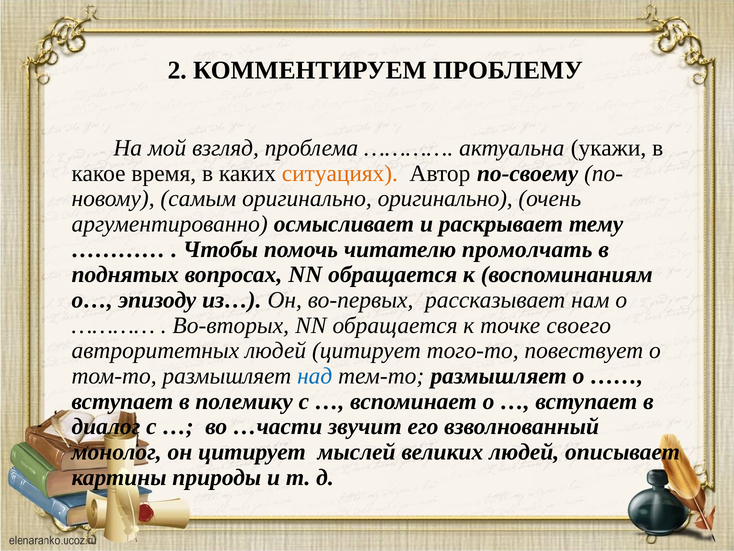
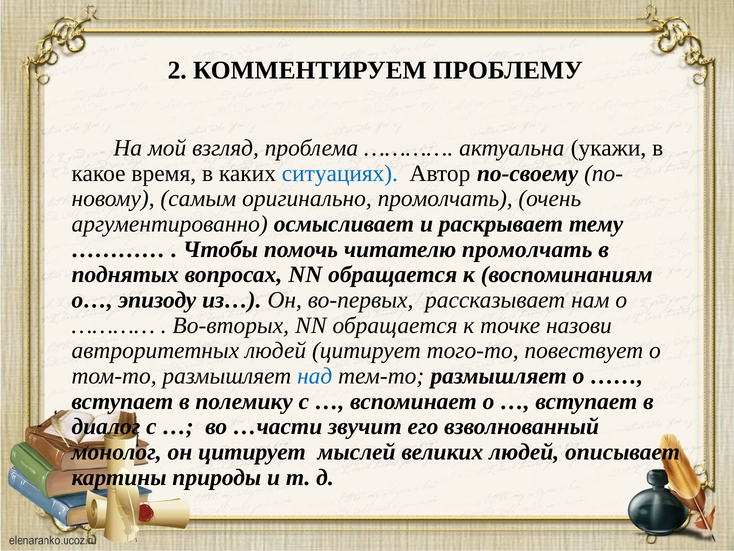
ситуациях colour: orange -> blue (340, 173)
оригинально оригинально: оригинально -> промолчать (445, 198)
своего: своего -> назови (579, 325)
